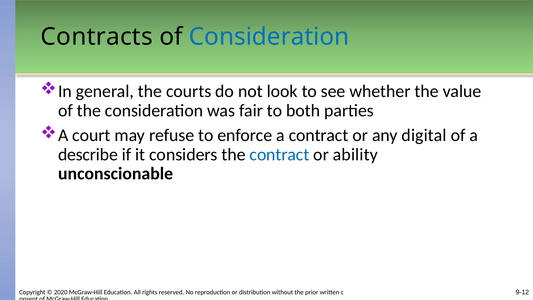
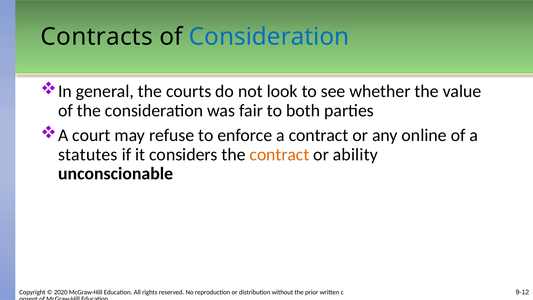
digital: digital -> online (424, 135)
describe: describe -> statutes (88, 154)
contract colour: blue -> orange (279, 154)
